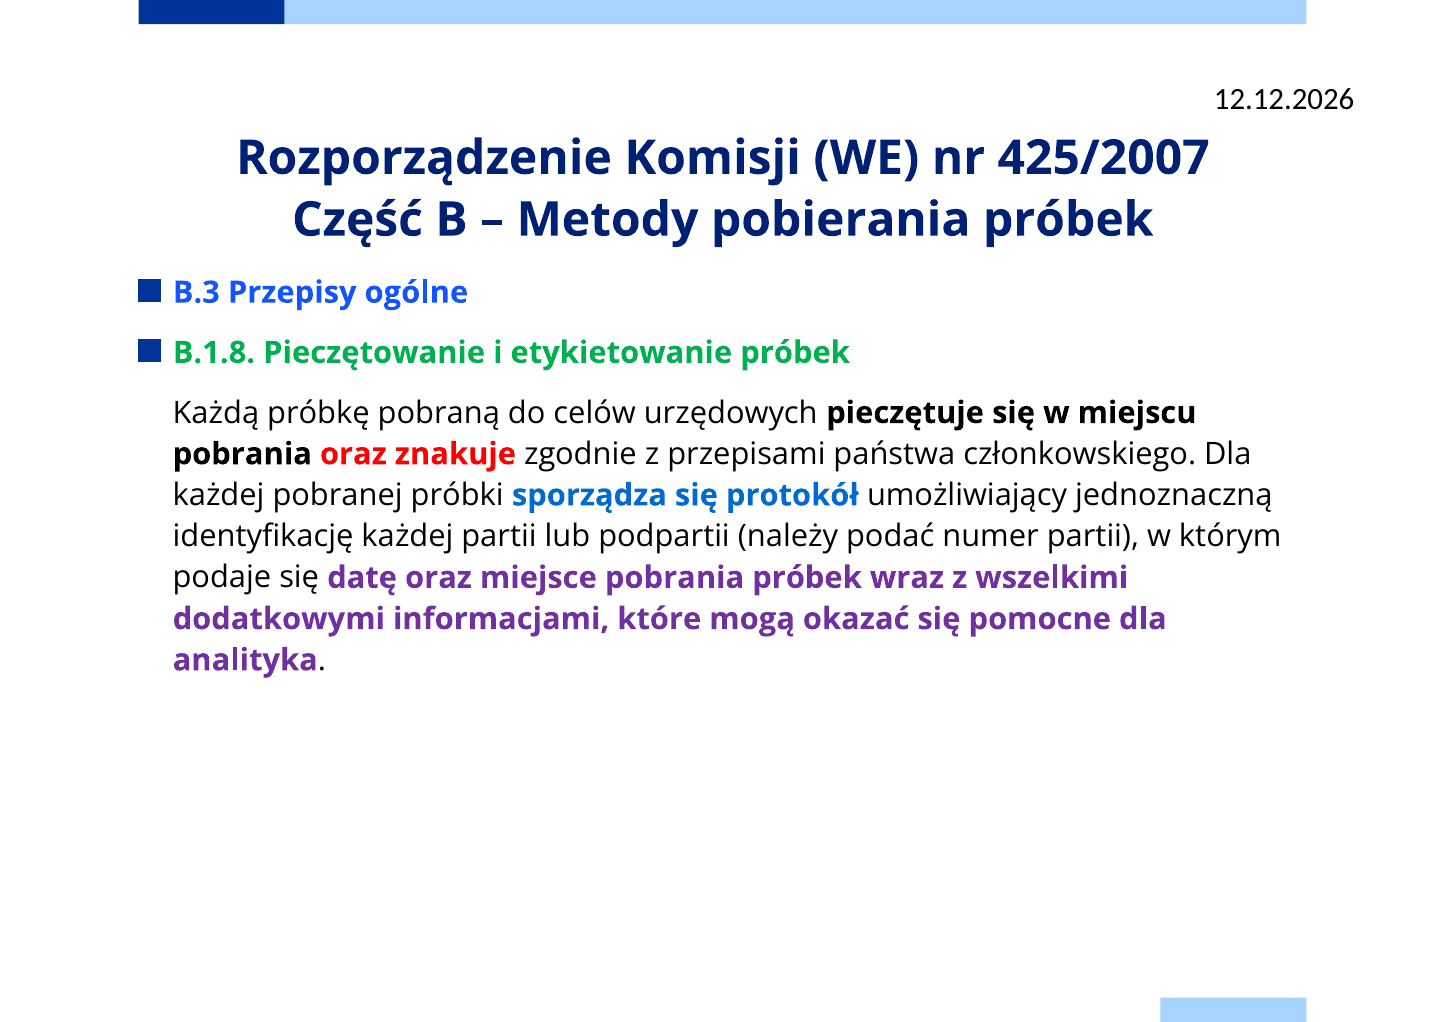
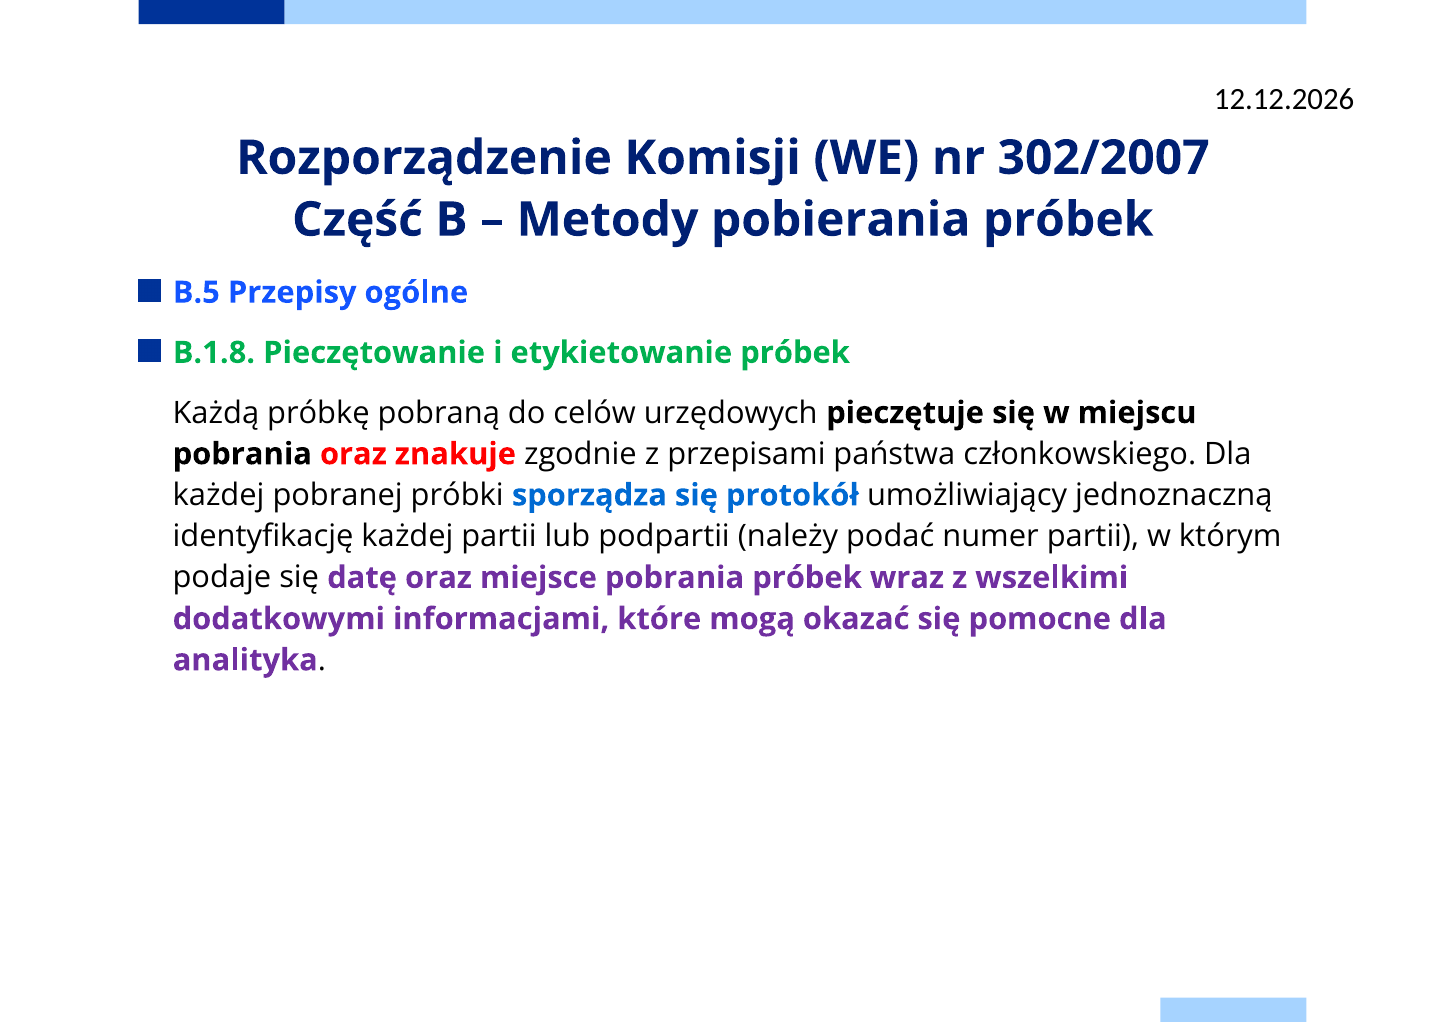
425/2007: 425/2007 -> 302/2007 (1104, 158)
B.3: B.3 -> B.5 (196, 292)
